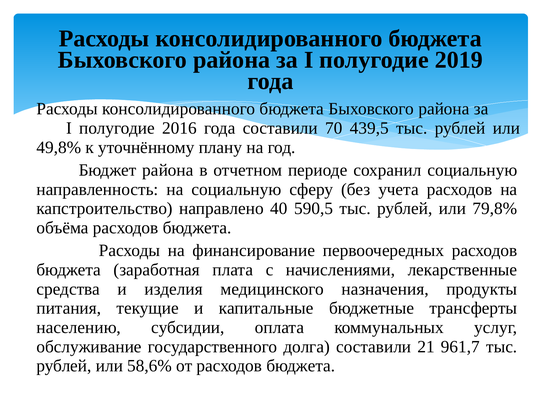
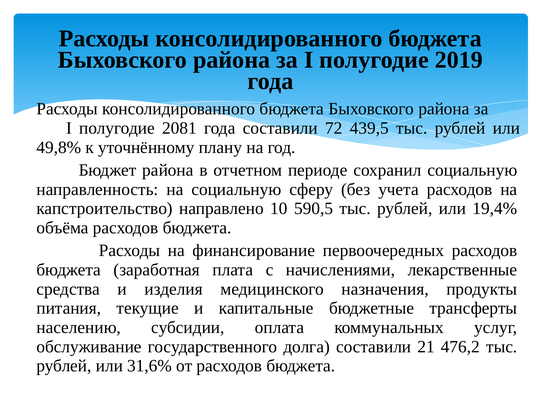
2016: 2016 -> 2081 (179, 128)
70: 70 -> 72 (334, 128)
40: 40 -> 10 (279, 208)
79,8%: 79,8% -> 19,4% (495, 208)
961,7: 961,7 -> 476,2 (460, 347)
58,6%: 58,6% -> 31,6% (150, 366)
